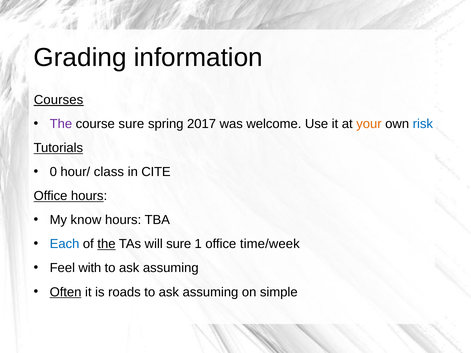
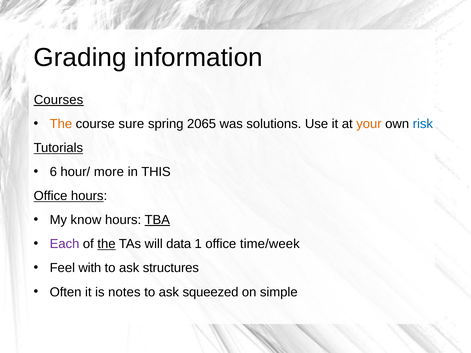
The colour: purple -> orange (61, 124)
2017: 2017 -> 2065 (202, 124)
welcome: welcome -> solutions (274, 124)
0: 0 -> 6 (53, 172)
class: class -> more (109, 172)
CITE: CITE -> THIS (156, 172)
TBA underline: none -> present (157, 220)
Each colour: blue -> purple (65, 244)
will sure: sure -> data (179, 244)
assuming: assuming -> structures (171, 268)
Often underline: present -> none (66, 292)
roads: roads -> notes (124, 292)
assuming: assuming -> squeezed (211, 292)
